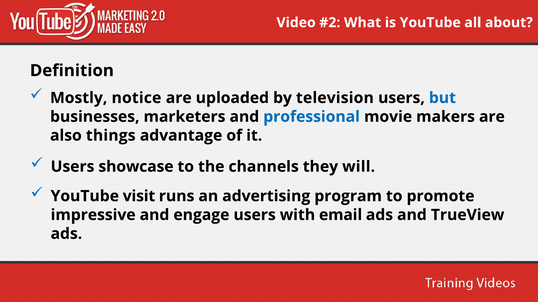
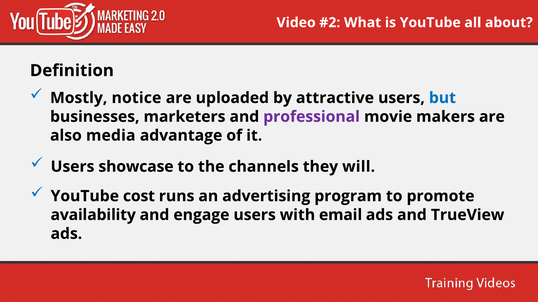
television: television -> attractive (335, 98)
professional colour: blue -> purple (312, 117)
things: things -> media (111, 136)
visit: visit -> cost (139, 196)
impressive: impressive -> availability (93, 215)
